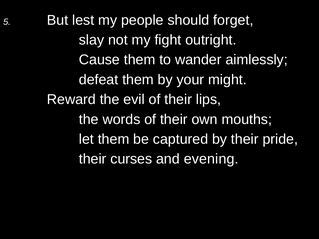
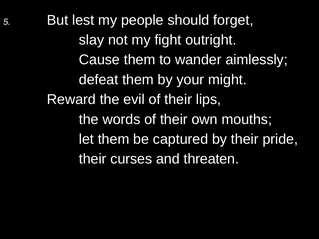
evening: evening -> threaten (211, 159)
